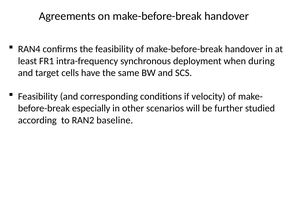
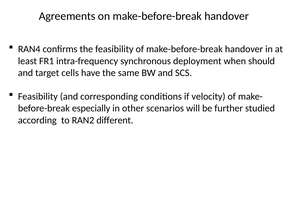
during: during -> should (262, 61)
baseline: baseline -> different (115, 120)
